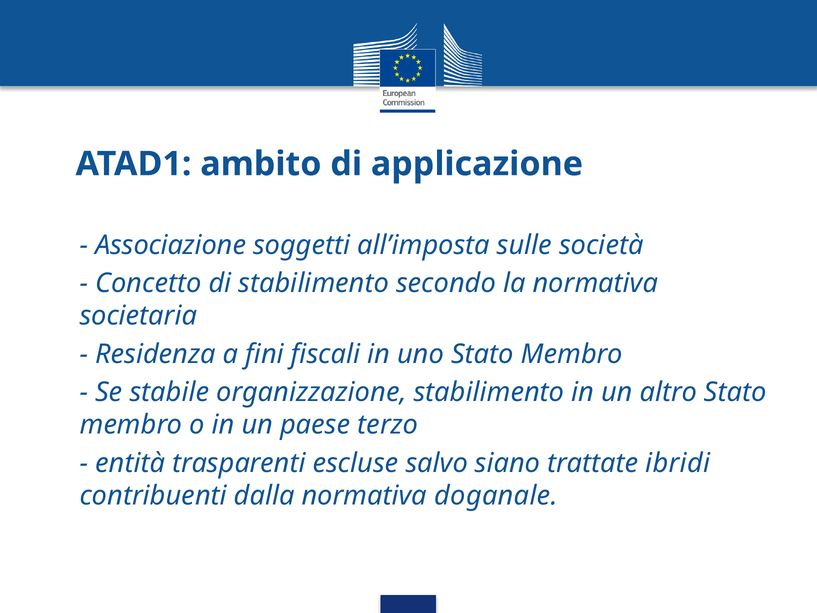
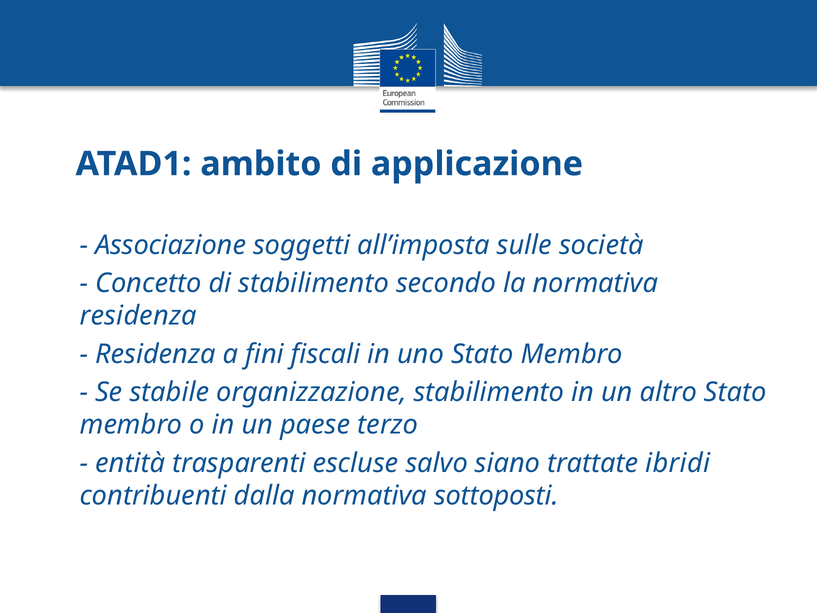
societaria: societaria -> residenza (138, 316)
doganale: doganale -> sottoposti (496, 496)
